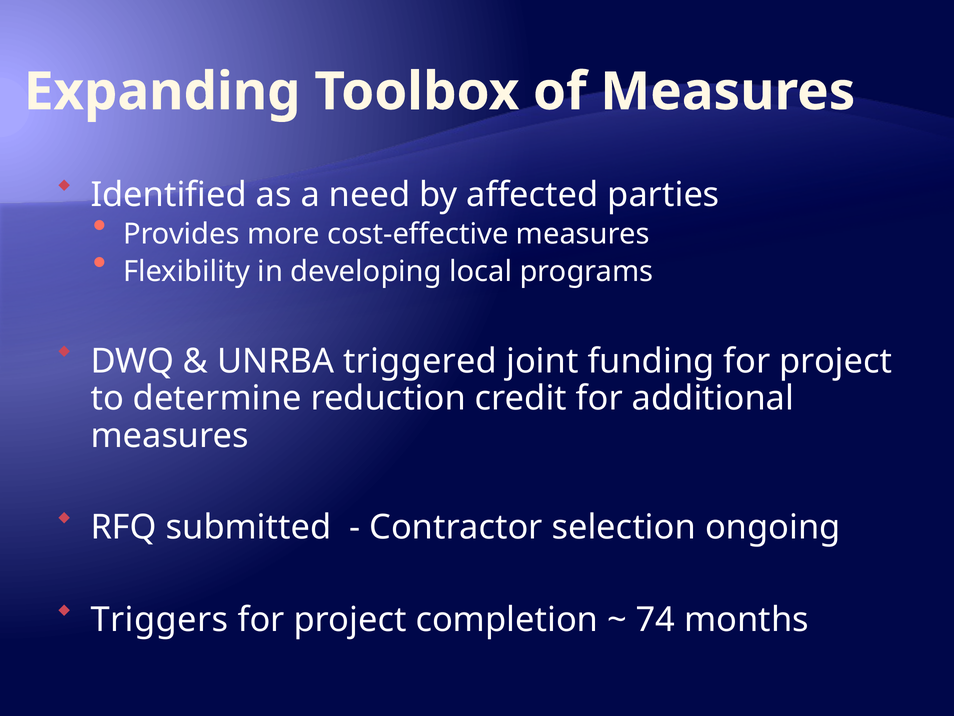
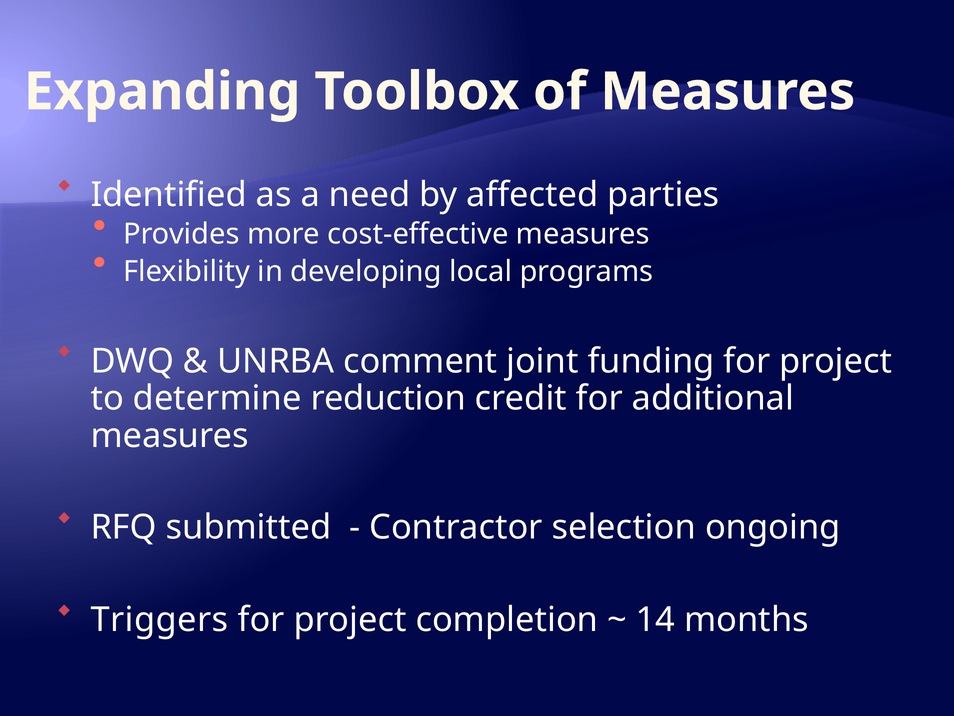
triggered: triggered -> comment (420, 361)
74: 74 -> 14 (655, 620)
